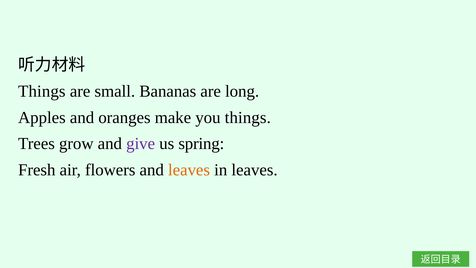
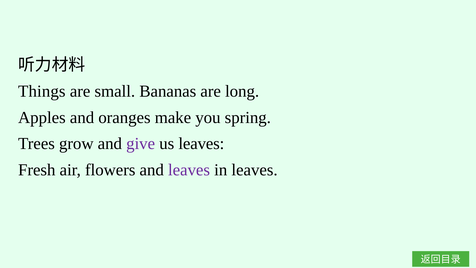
you things: things -> spring (248, 117)
us spring: spring -> leaves (201, 144)
leaves colour: orange -> purple (189, 170)
